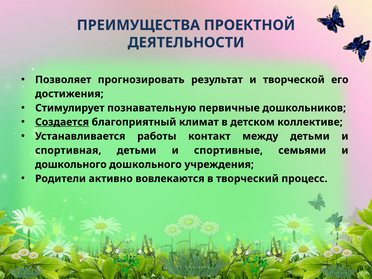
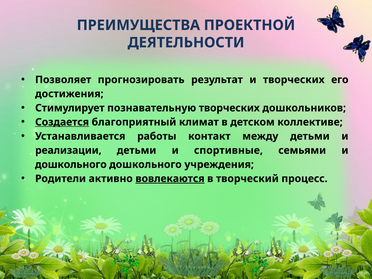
и творческой: творческой -> творческих (294, 80)
познавательную первичные: первичные -> творческих (229, 108)
спортивная: спортивная -> реализации (68, 150)
вовлекаются underline: none -> present (170, 179)
